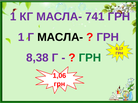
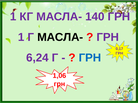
741: 741 -> 140 (95, 17)
8,38: 8,38 -> 6,24 (37, 58)
ГРН colour: green -> blue (90, 58)
